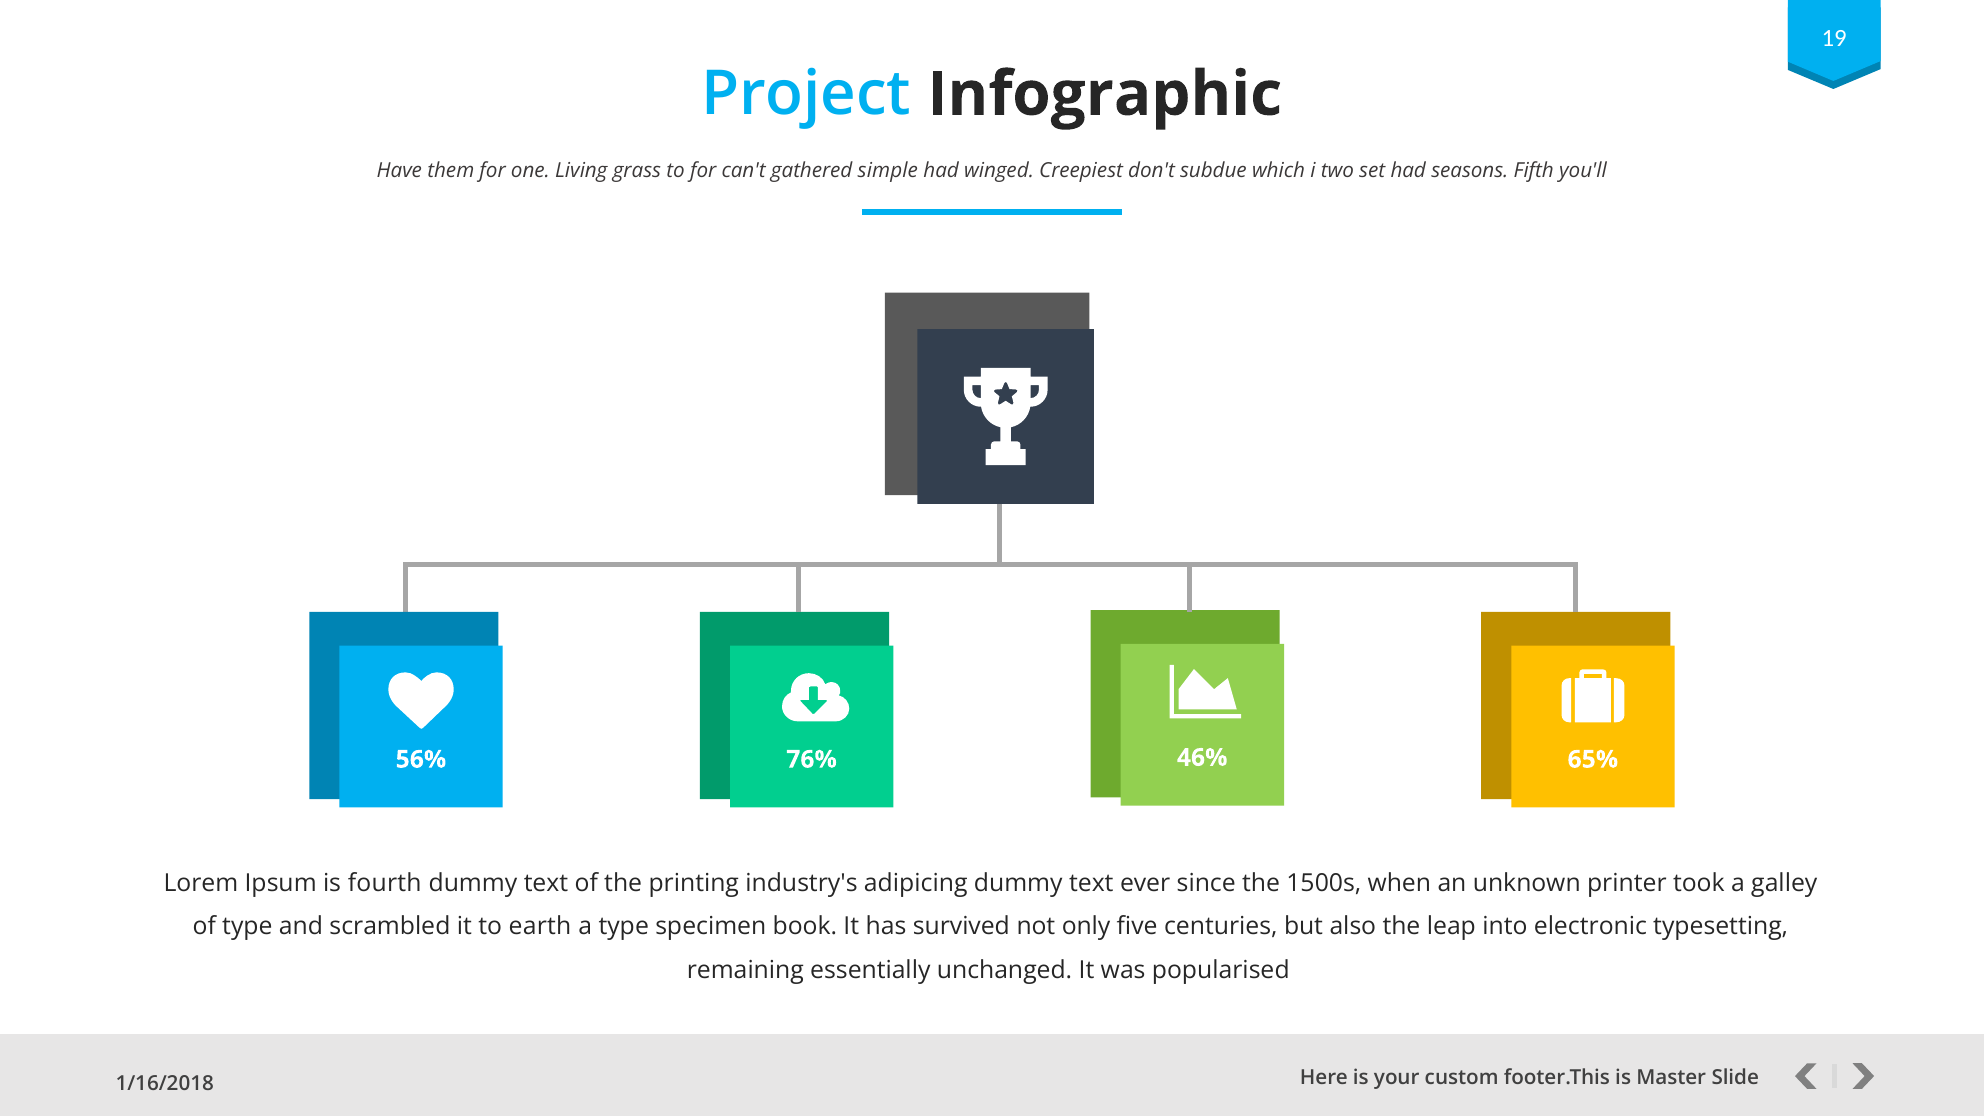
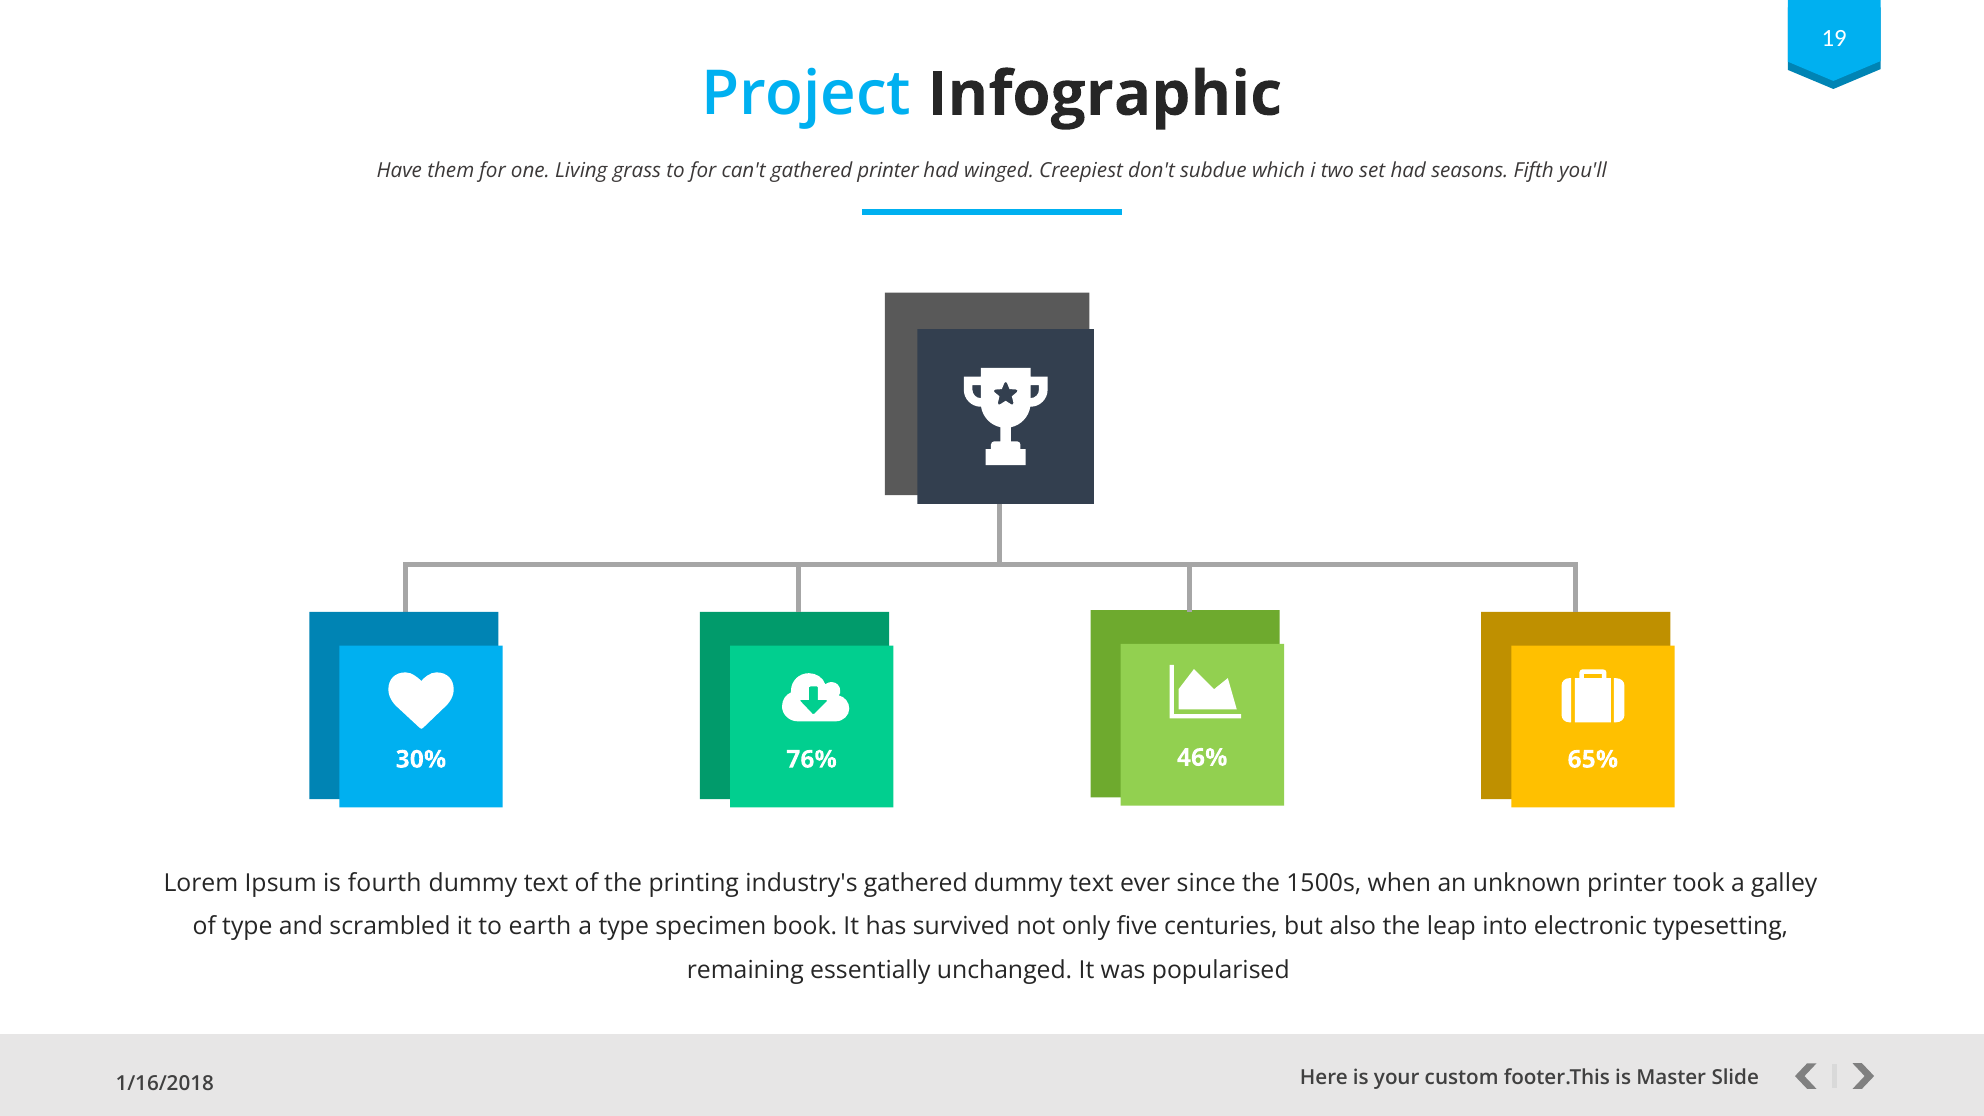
gathered simple: simple -> printer (888, 170)
56%: 56% -> 30% (421, 759)
industry's adipicing: adipicing -> gathered (916, 883)
